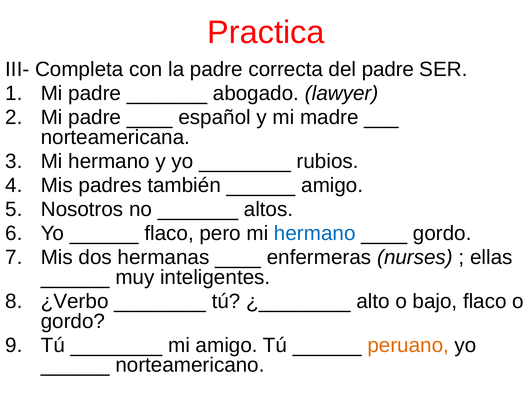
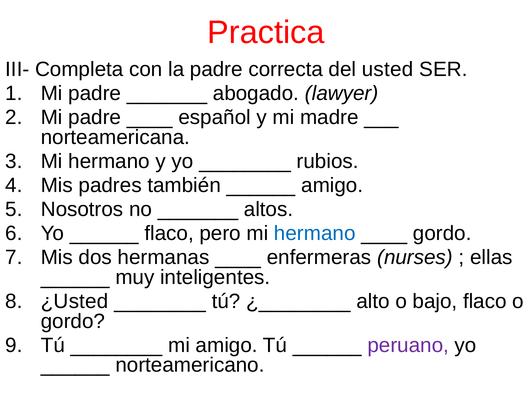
del padre: padre -> usted (388, 69)
¿Verbo: ¿Verbo -> ¿Usted (75, 301)
peruano colour: orange -> purple (408, 345)
